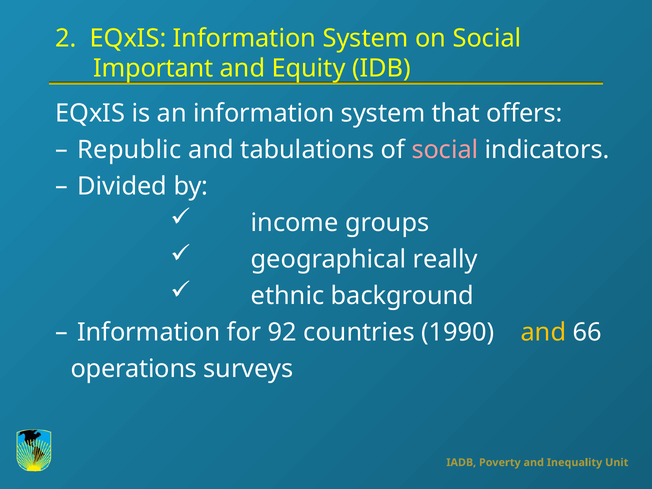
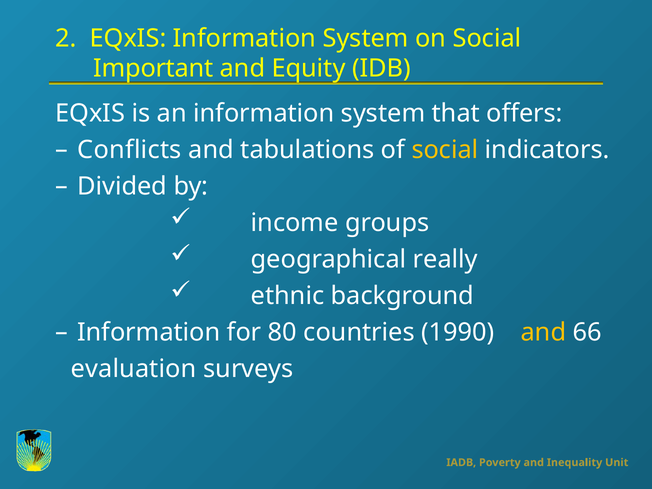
Republic: Republic -> Conflicts (129, 150)
social colour: pink -> yellow (445, 150)
92: 92 -> 80 (282, 332)
operations: operations -> evaluation (134, 369)
